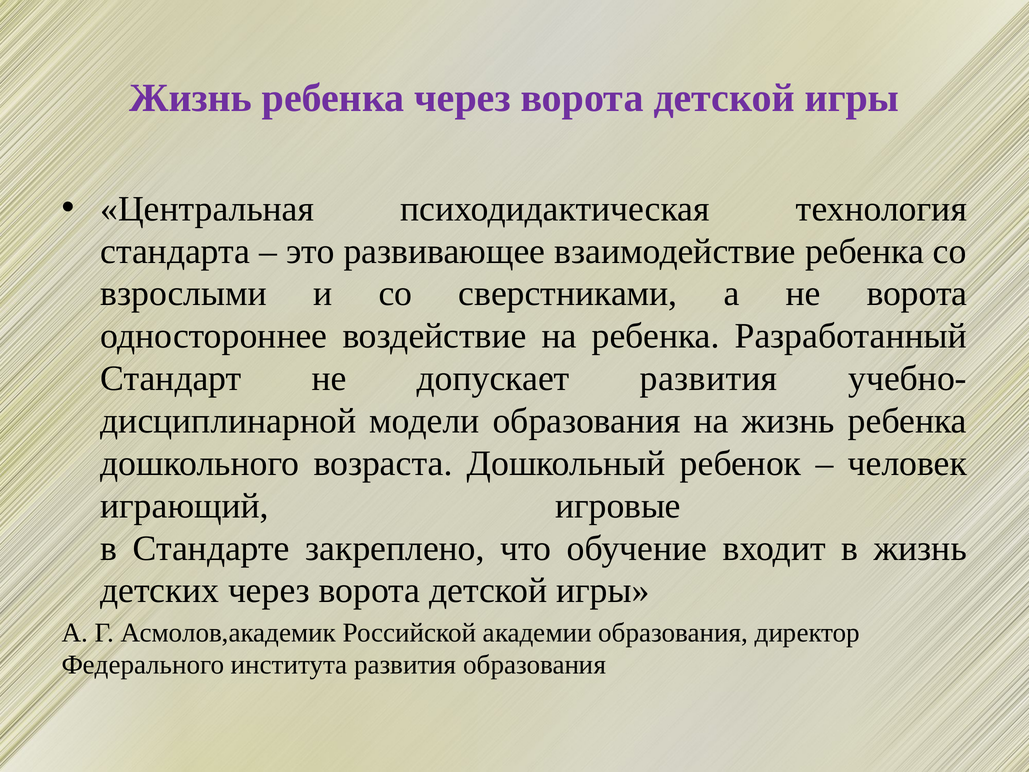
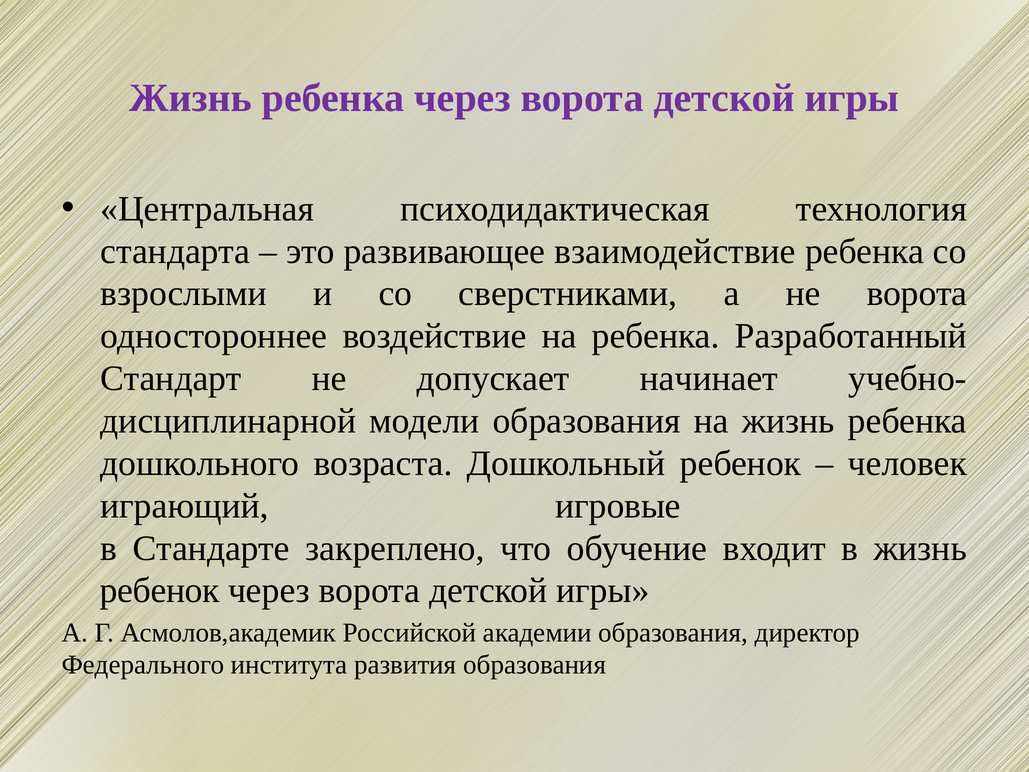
допускает развития: развития -> начинает (709, 378)
детских: детских -> ребенок (160, 590)
